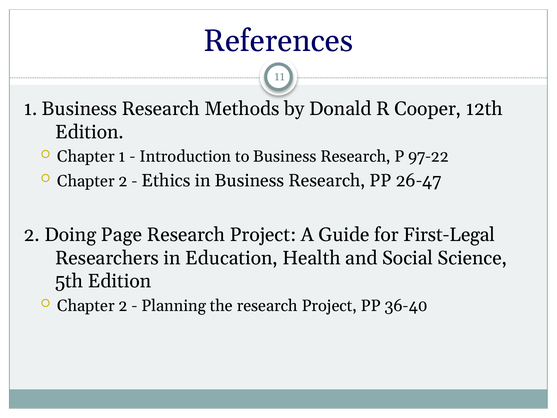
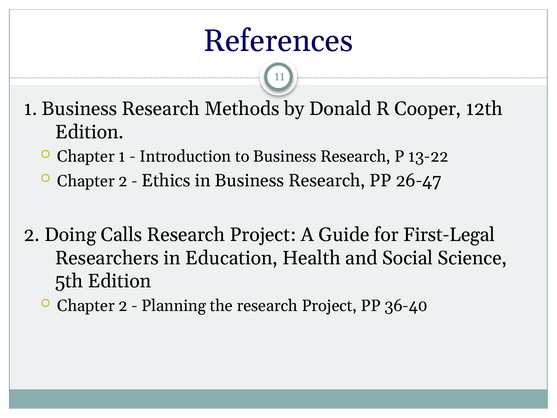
97-22: 97-22 -> 13-22 (428, 156)
Page: Page -> Calls (122, 235)
